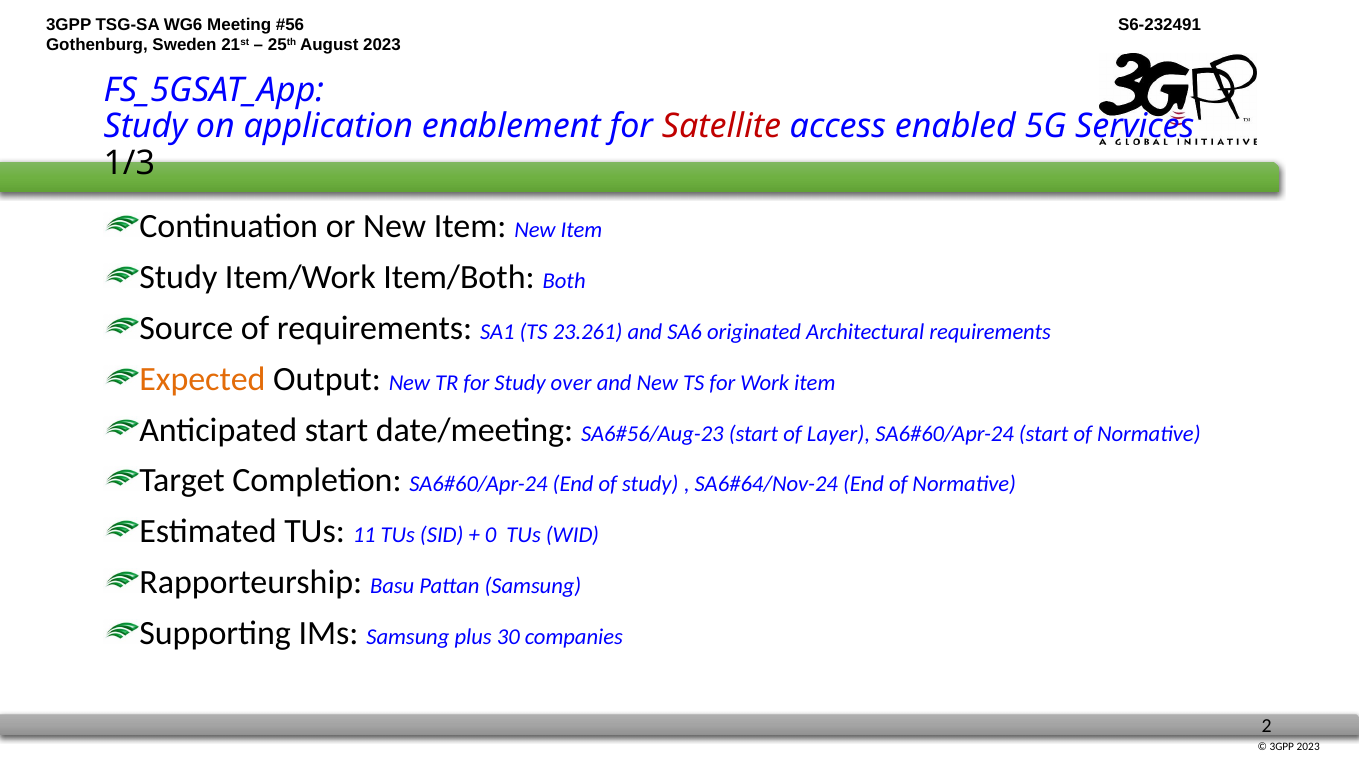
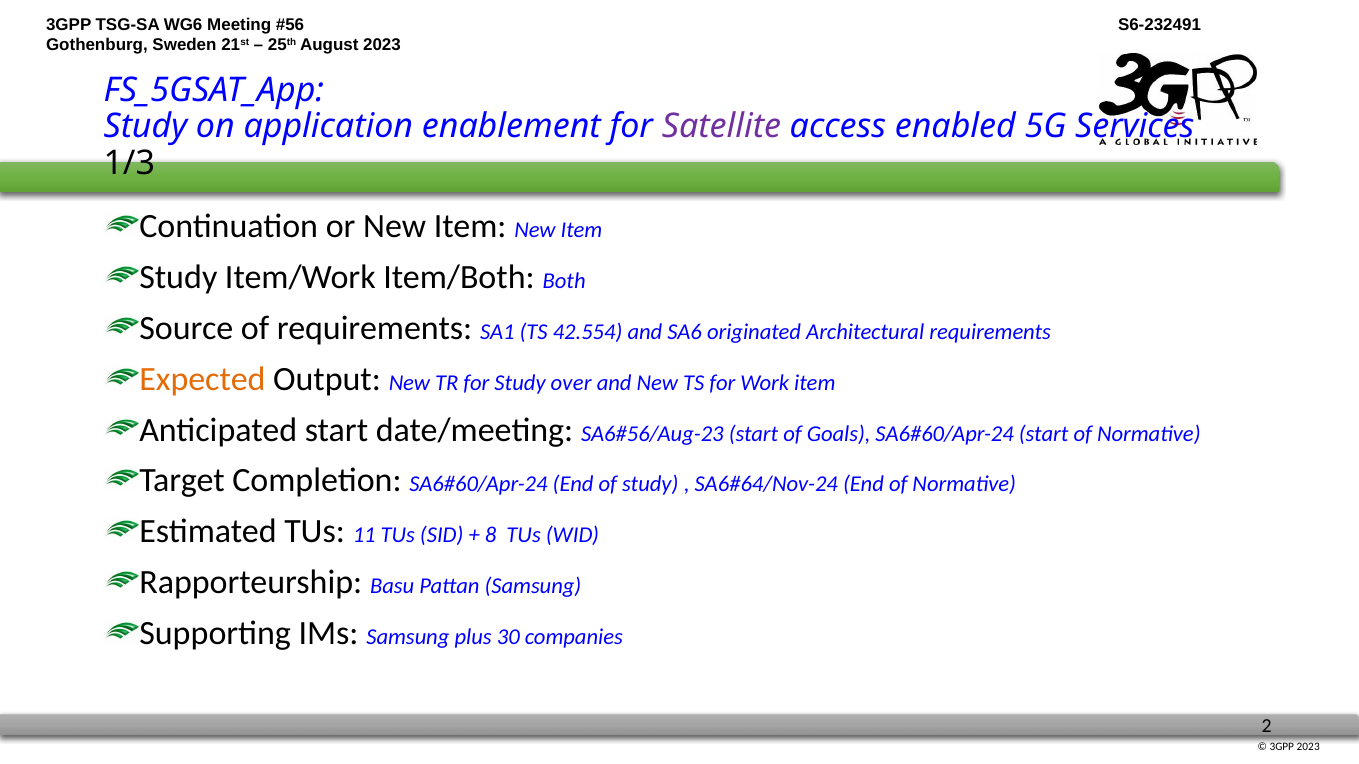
Satellite colour: red -> purple (721, 127)
23.261: 23.261 -> 42.554 (588, 332)
Layer: Layer -> Goals (839, 434)
0: 0 -> 8 (491, 536)
